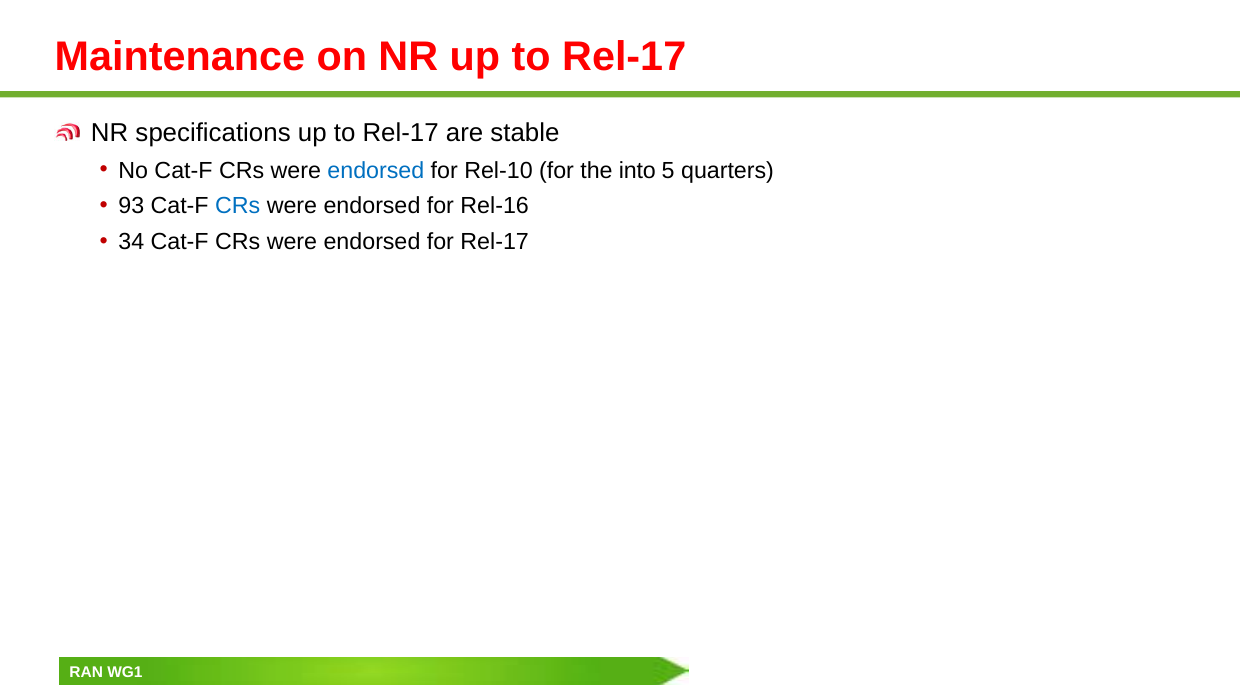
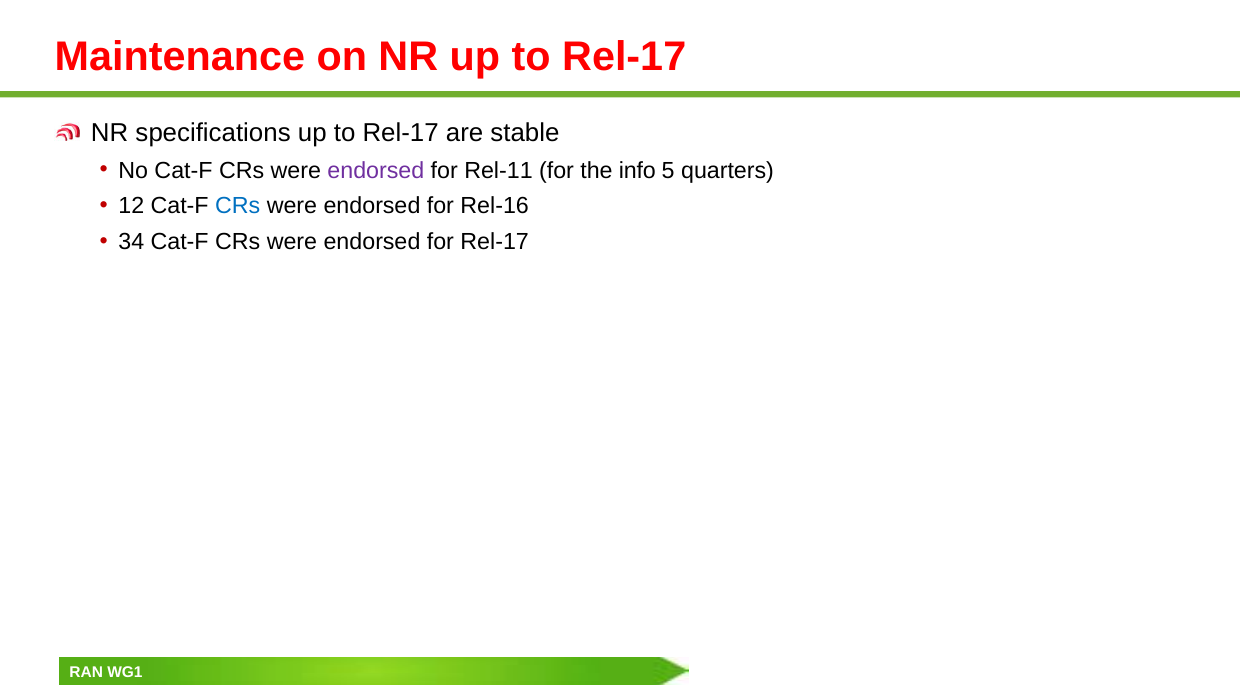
endorsed colour: blue -> purple (376, 170)
Rel-10: Rel-10 -> Rel-11 (499, 170)
into: into -> info (637, 170)
93: 93 -> 12 (131, 206)
